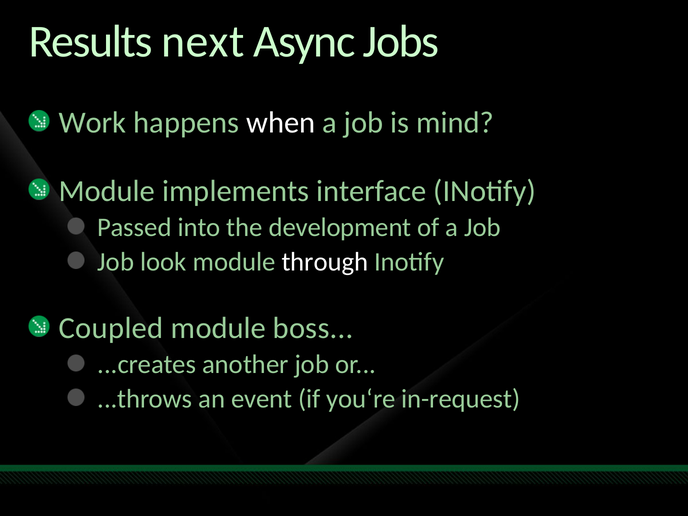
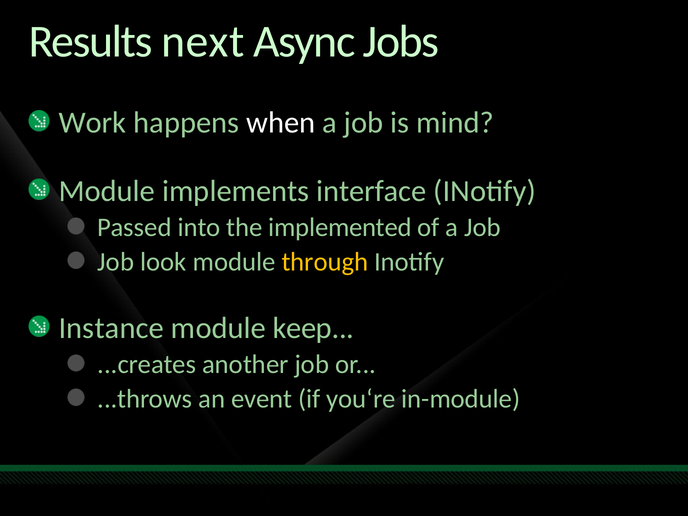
development: development -> implemented (340, 227)
through colour: white -> yellow (325, 262)
Coupled: Coupled -> Instance (111, 328)
boss: boss -> keep (313, 328)
in-request: in-request -> in-module (461, 399)
